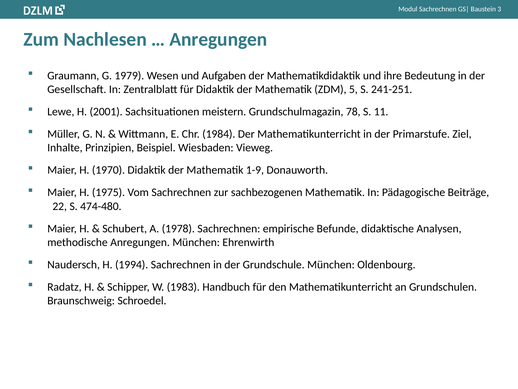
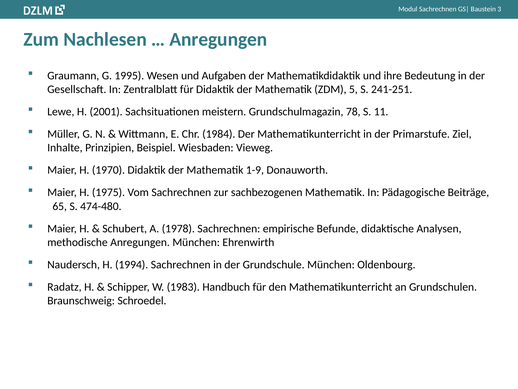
1979: 1979 -> 1995 (129, 75)
22: 22 -> 65 (60, 206)
